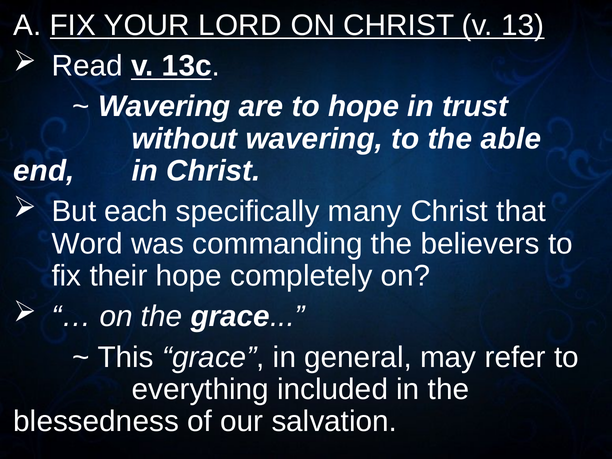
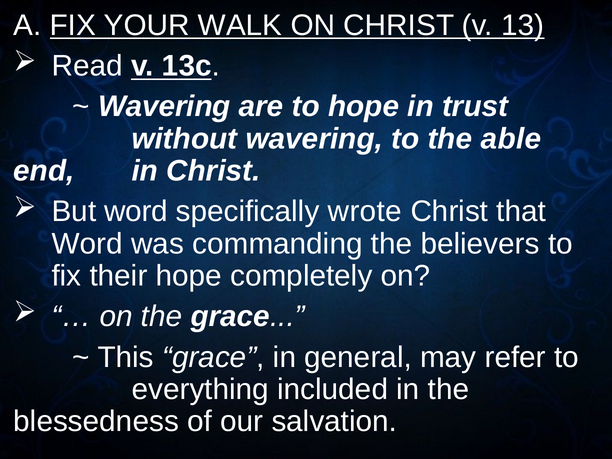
LORD: LORD -> WALK (240, 25)
But each: each -> word (136, 212)
many: many -> wrote (365, 212)
